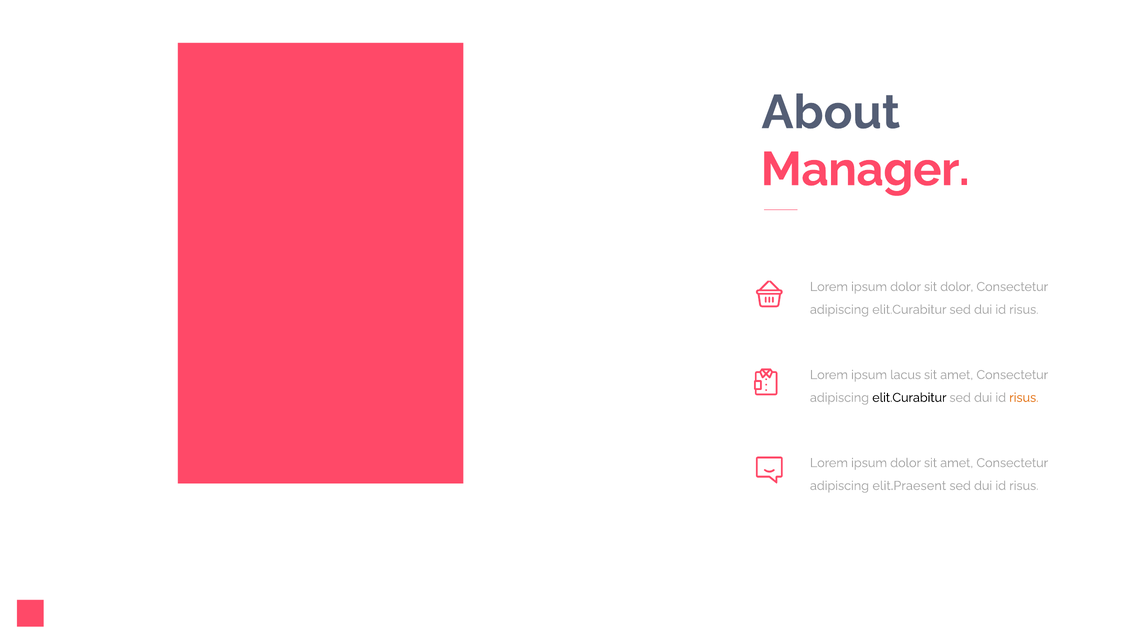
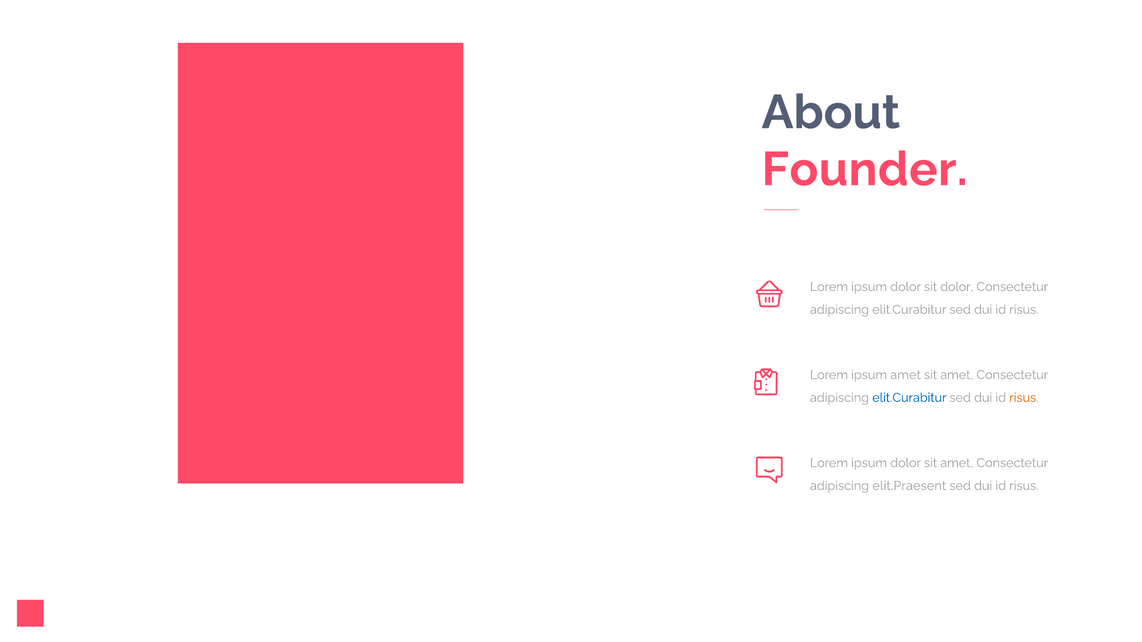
Manager: Manager -> Founder (865, 170)
ipsum lacus: lacus -> amet (906, 375)
elit.Curabitur colour: black -> blue (909, 398)
